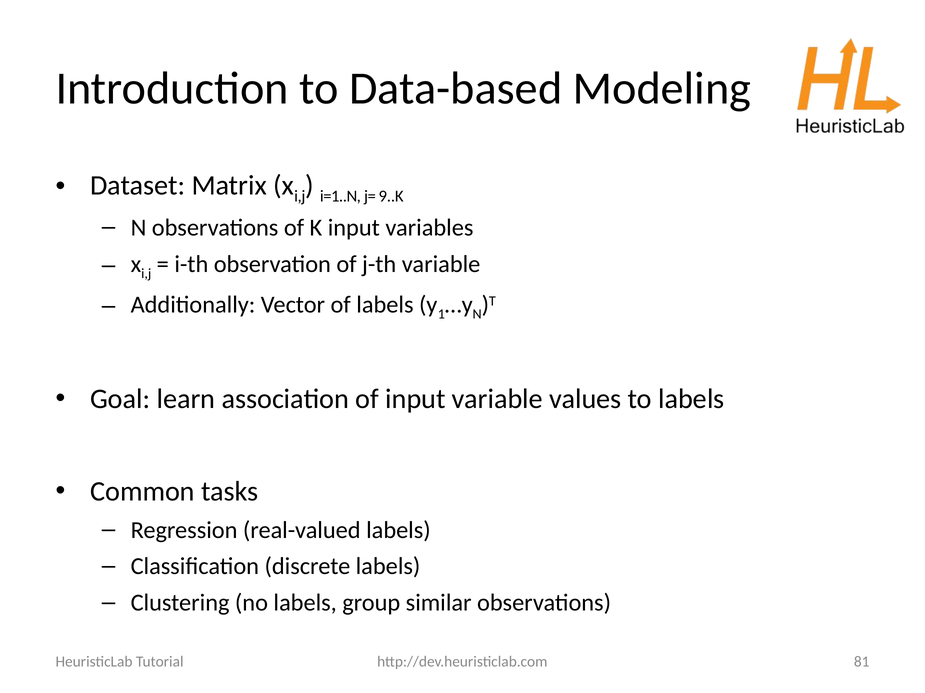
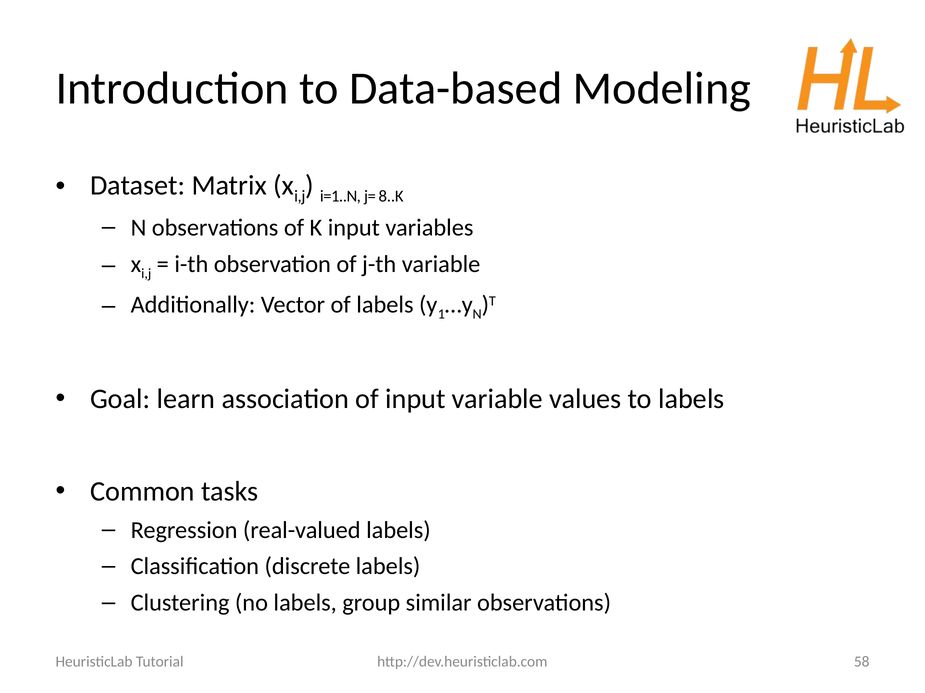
9..K: 9..K -> 8..K (391, 196)
81: 81 -> 58 (862, 662)
